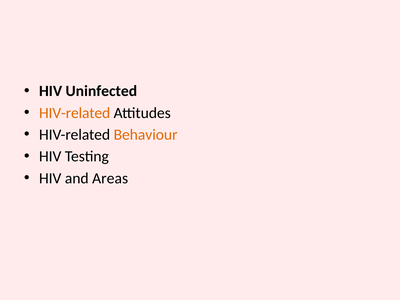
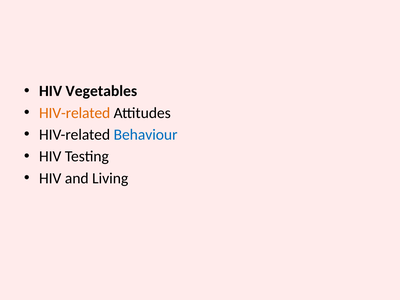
Uninfected: Uninfected -> Vegetables (101, 91)
Behaviour colour: orange -> blue (146, 135)
Areas: Areas -> Living (110, 178)
